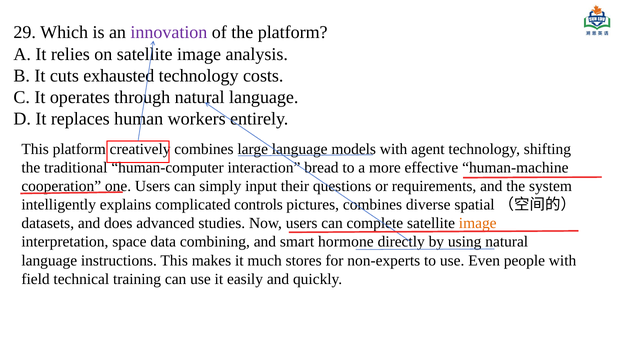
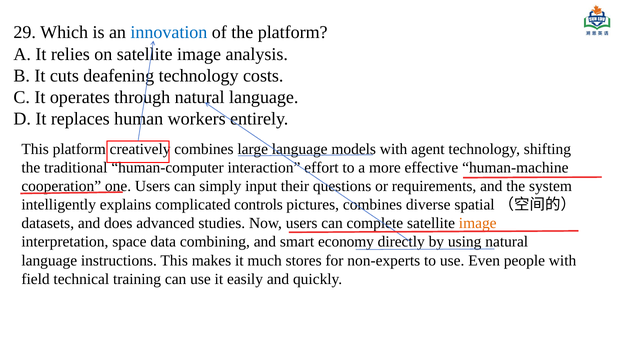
innovation colour: purple -> blue (169, 33)
exhausted: exhausted -> deafening (119, 76)
bread: bread -> effort (321, 168)
hormone: hormone -> economy (346, 242)
